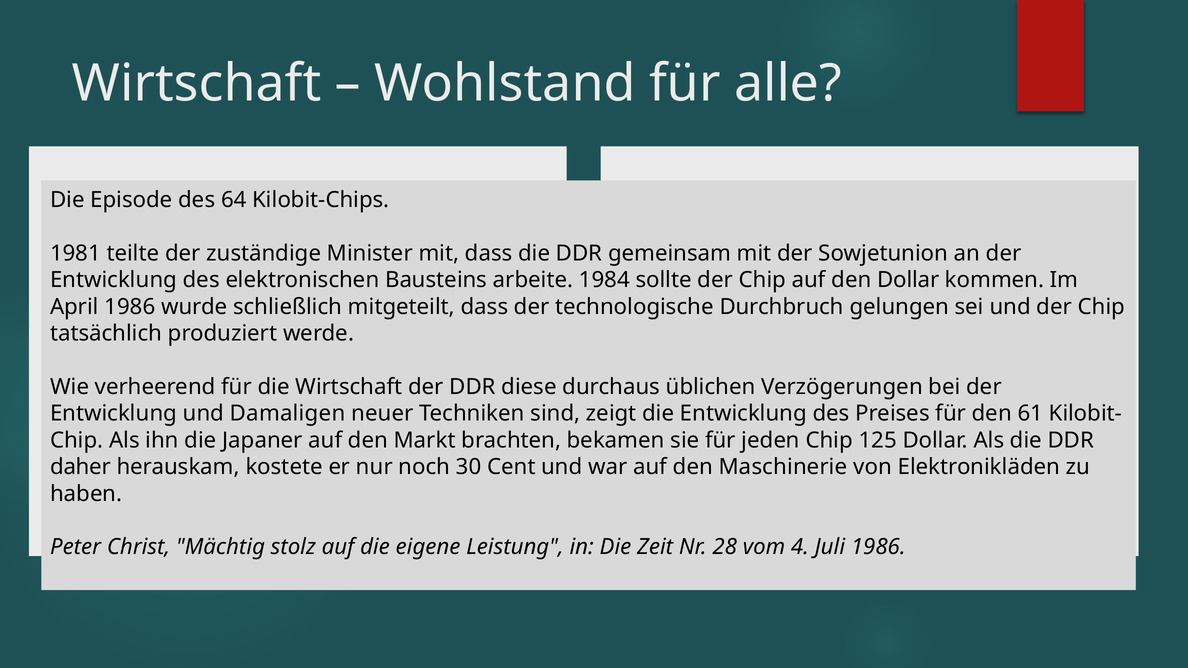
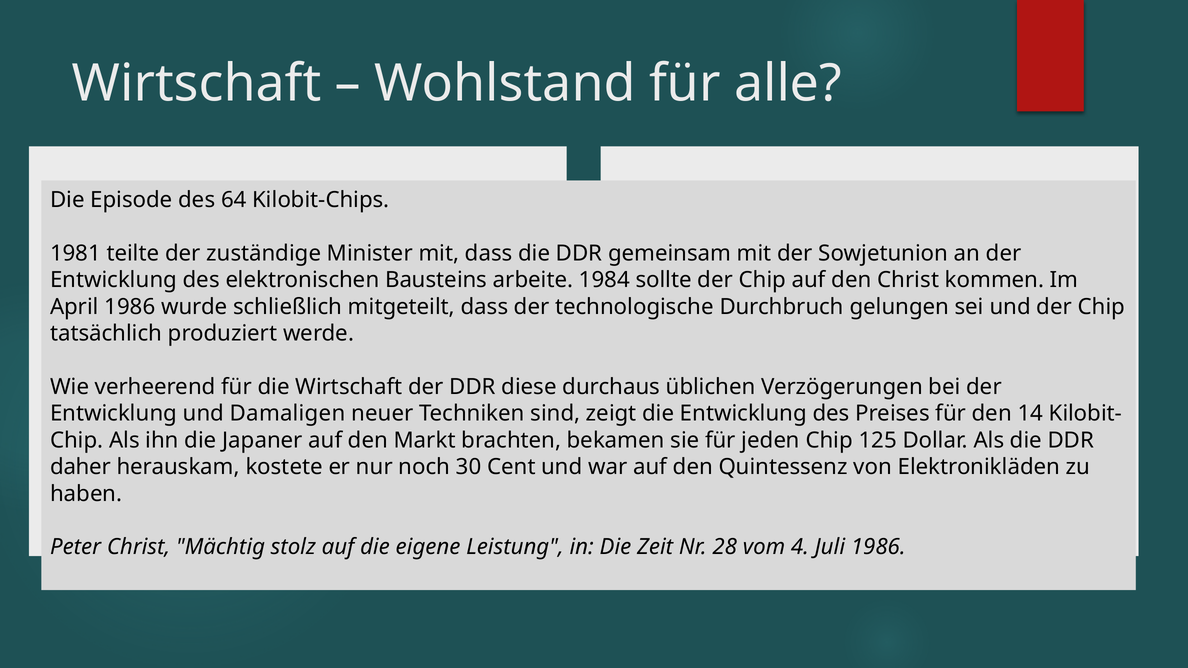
den Dollar: Dollar -> Christ (908, 280)
61: 61 -> 14 (1030, 414)
Maschinerie: Maschinerie -> Quintessenz (783, 467)
